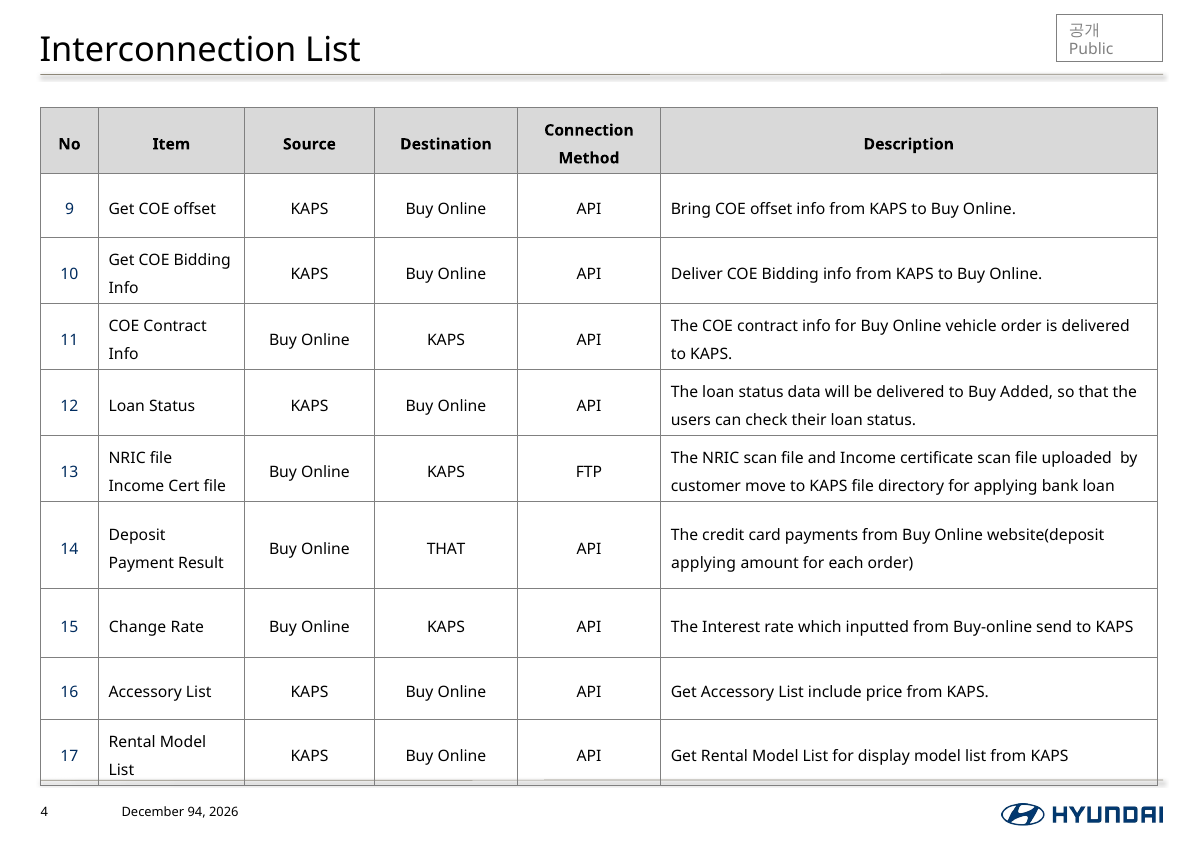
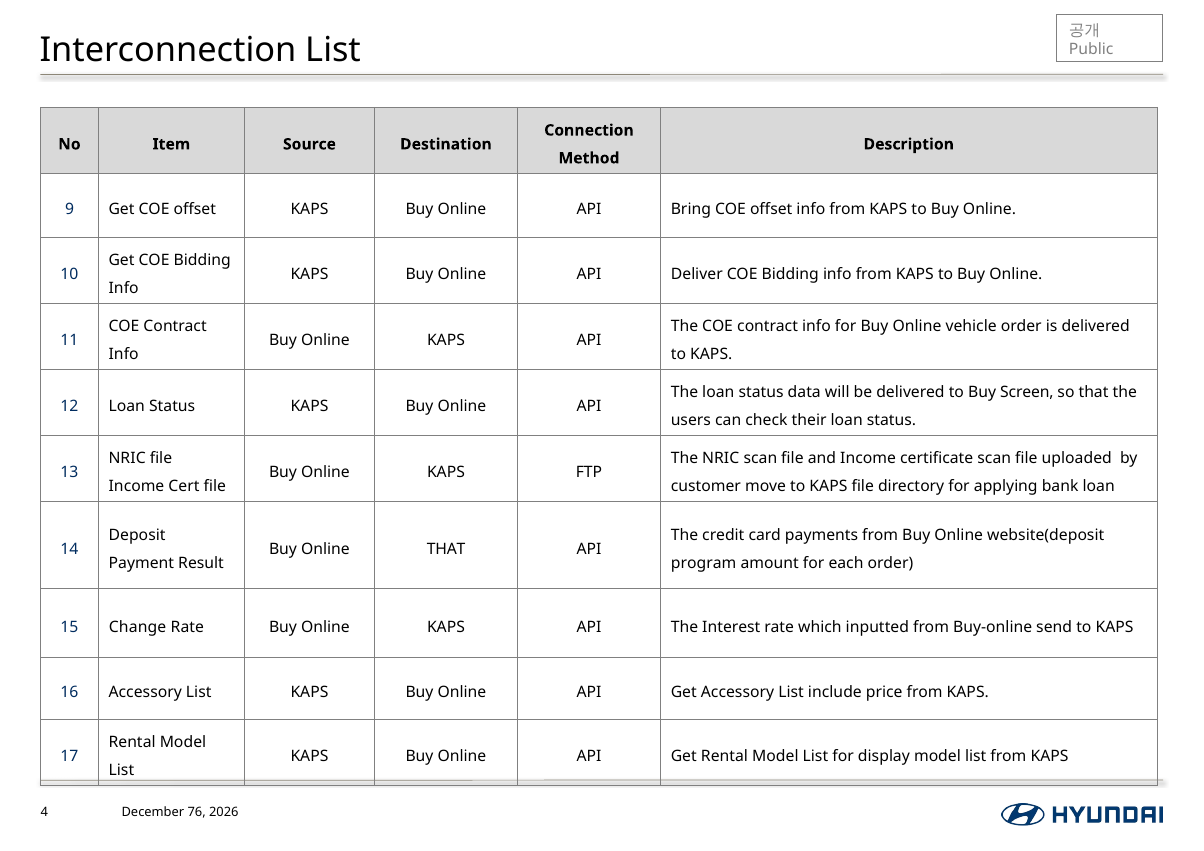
Added: Added -> Screen (1027, 393)
applying: applying -> program (704, 563)
94: 94 -> 76 (197, 813)
